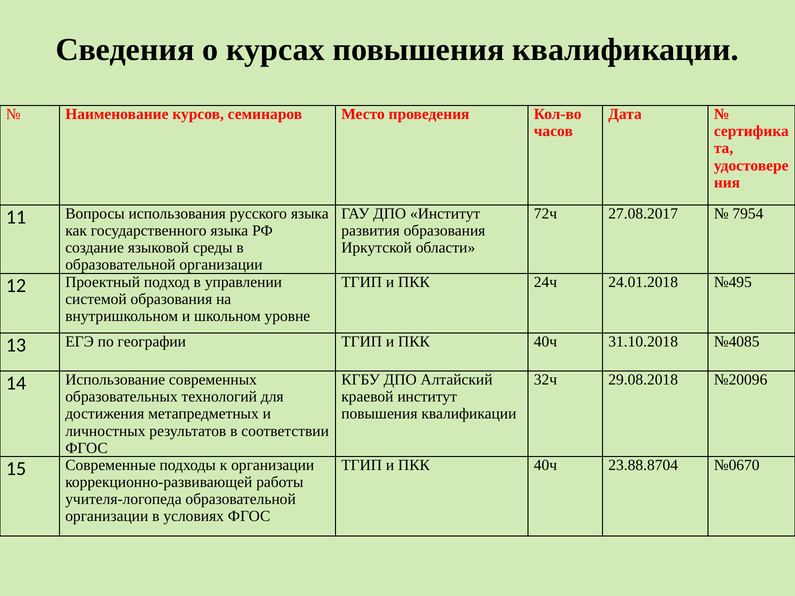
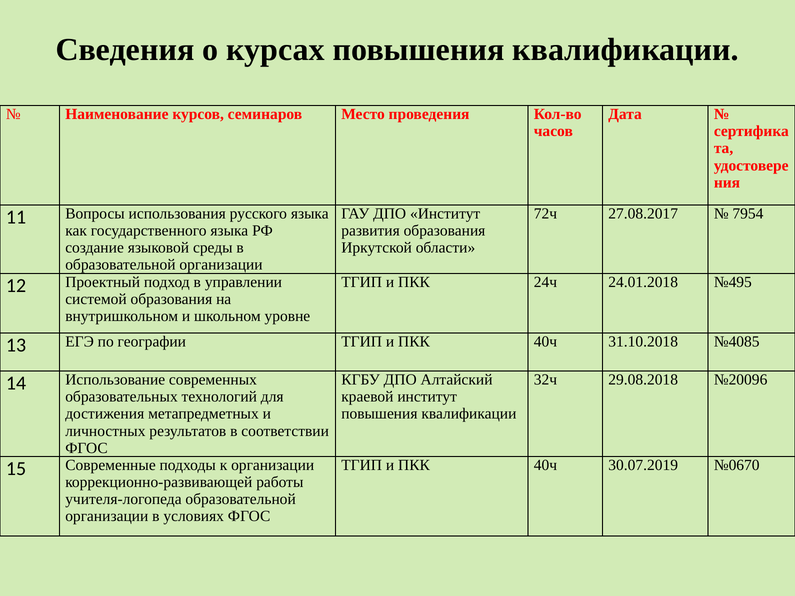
23.88.8704: 23.88.8704 -> 30.07.2019 (643, 465)
